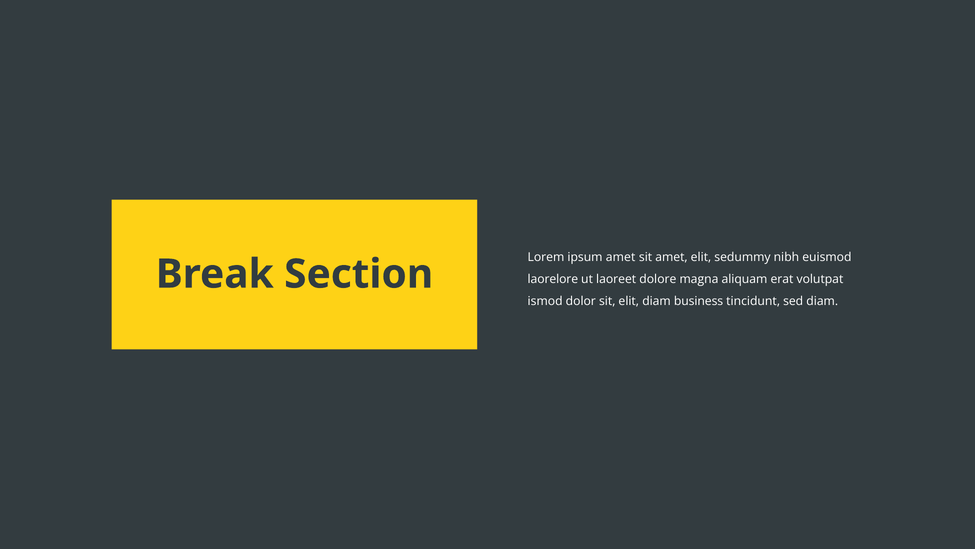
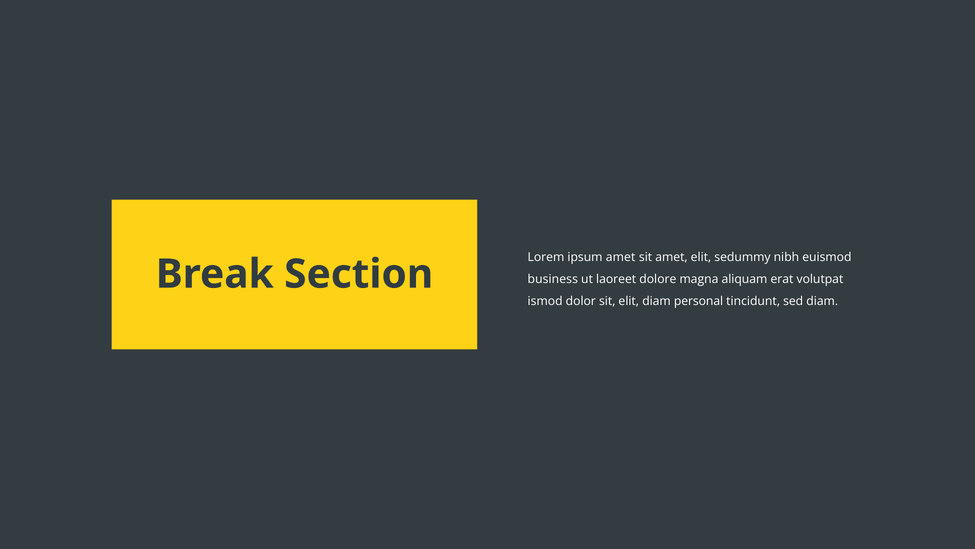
laorelore: laorelore -> business (553, 279)
business: business -> personal (699, 301)
